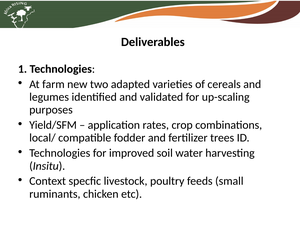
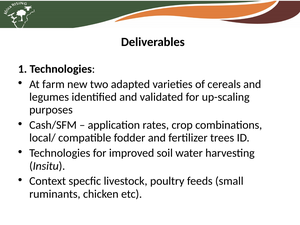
Yield/SFM: Yield/SFM -> Cash/SFM (53, 125)
